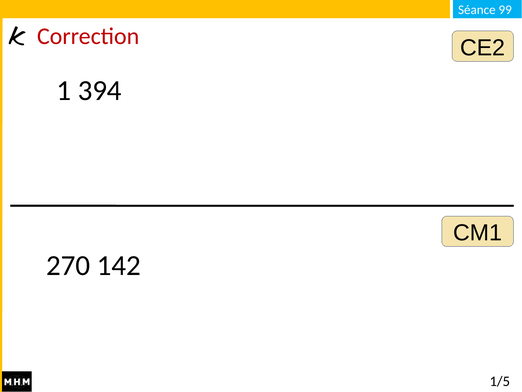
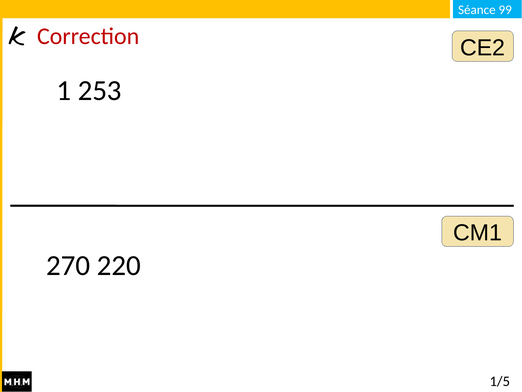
394: 394 -> 253 (100, 91)
142: 142 -> 220 (119, 265)
